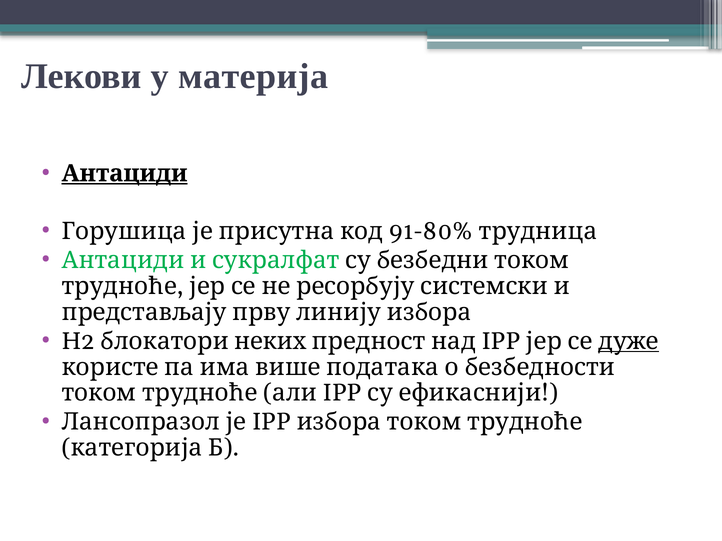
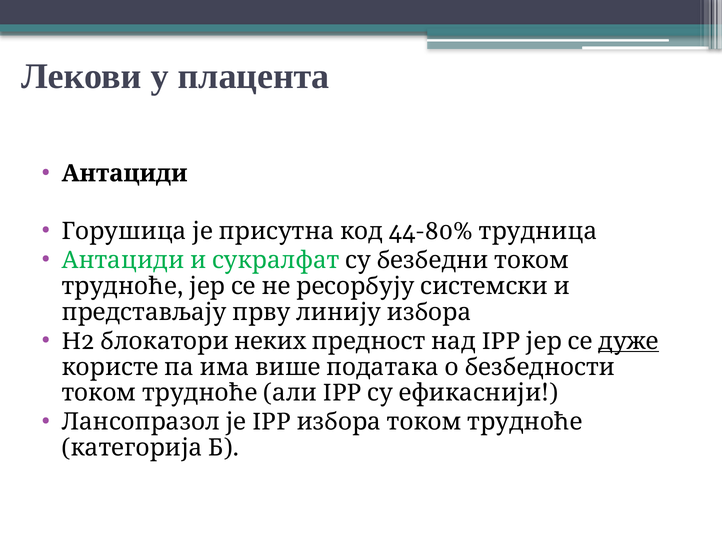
материја: материја -> плацента (254, 77)
Антациди underline: present -> none (125, 174)
91-80%: 91-80% -> 44-80% (431, 232)
